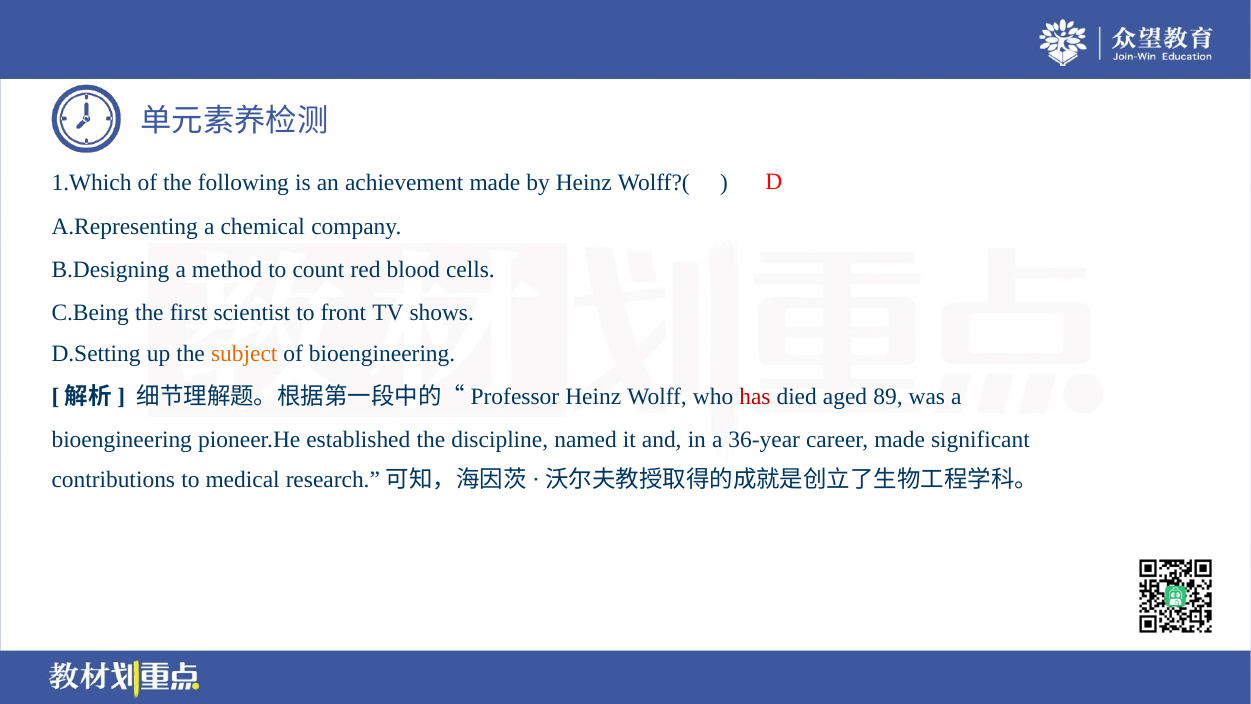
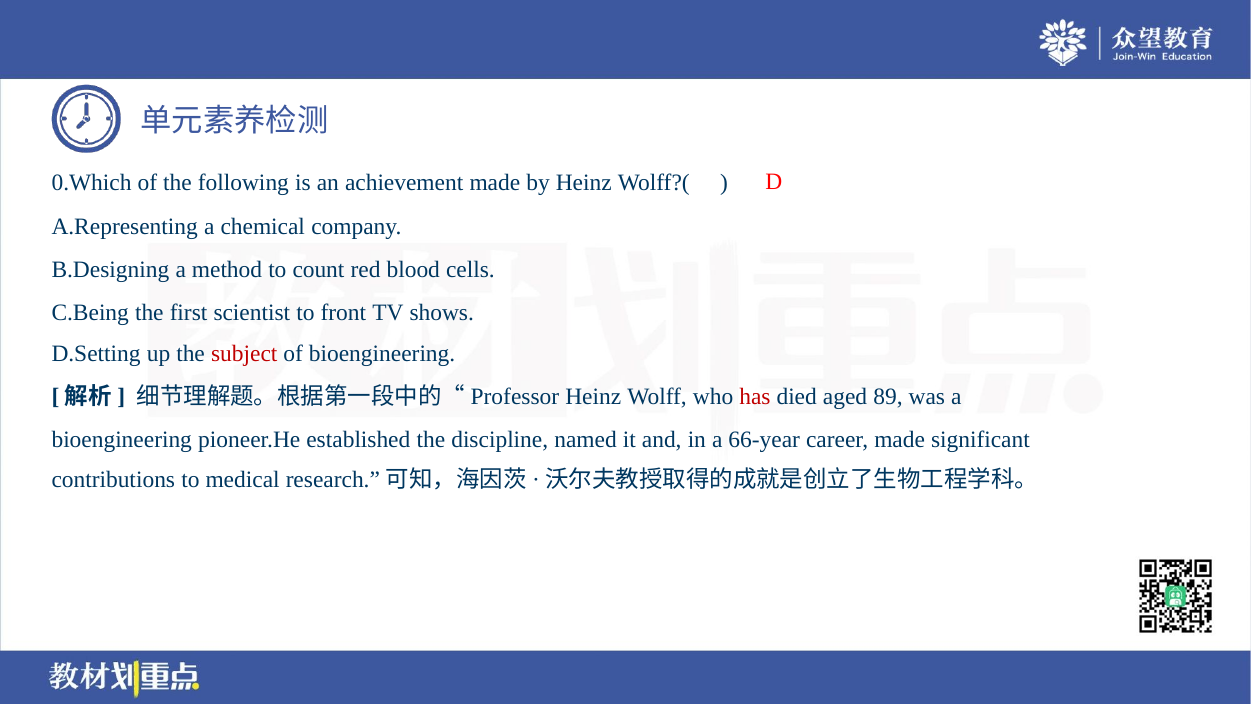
1.Which: 1.Which -> 0.Which (92, 183)
subject colour: orange -> red (244, 353)
36-year: 36-year -> 66-year (764, 439)
